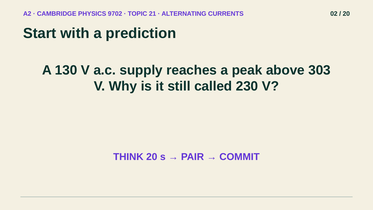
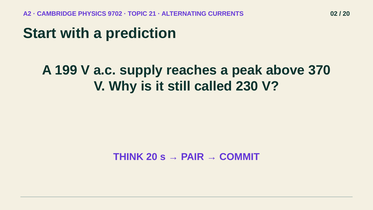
130: 130 -> 199 (66, 70)
303: 303 -> 370 (320, 70)
